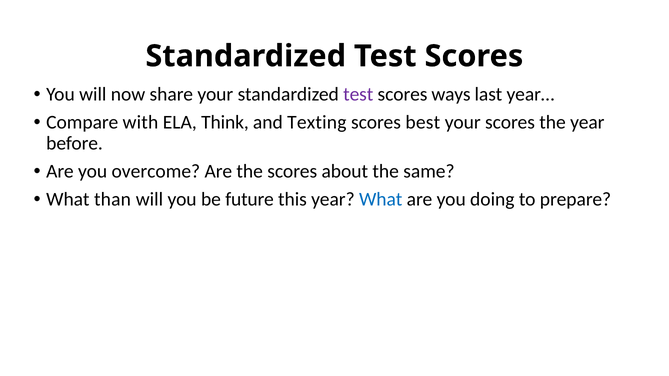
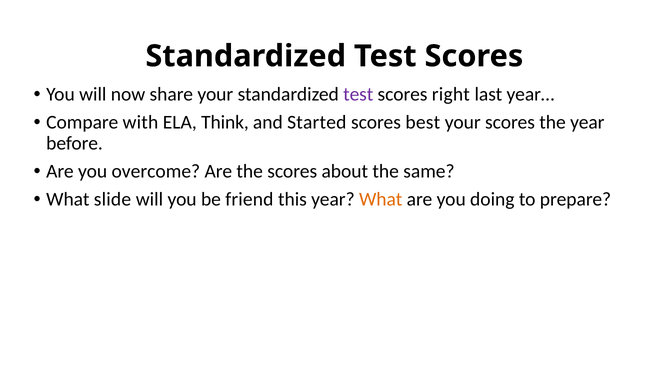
ways: ways -> right (451, 95)
Texting: Texting -> Started (317, 123)
than: than -> slide (112, 200)
future: future -> friend (249, 200)
What colour: blue -> orange (381, 200)
